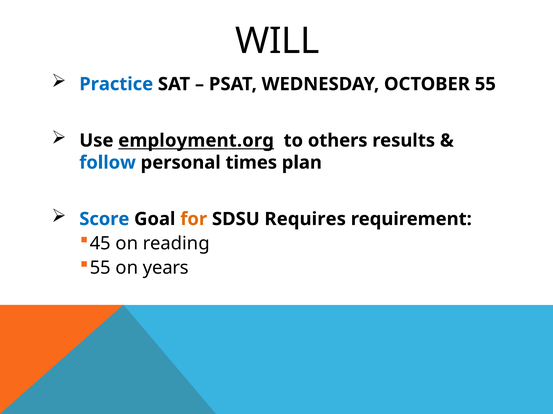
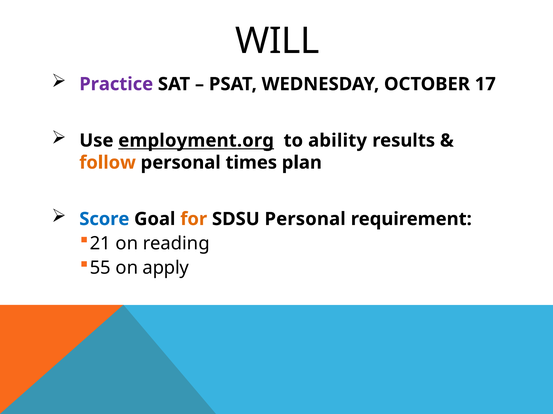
Practice colour: blue -> purple (116, 84)
OCTOBER 55: 55 -> 17 (485, 84)
others: others -> ability (338, 141)
follow colour: blue -> orange (108, 163)
SDSU Requires: Requires -> Personal (305, 219)
45: 45 -> 21 (100, 244)
years: years -> apply (166, 268)
